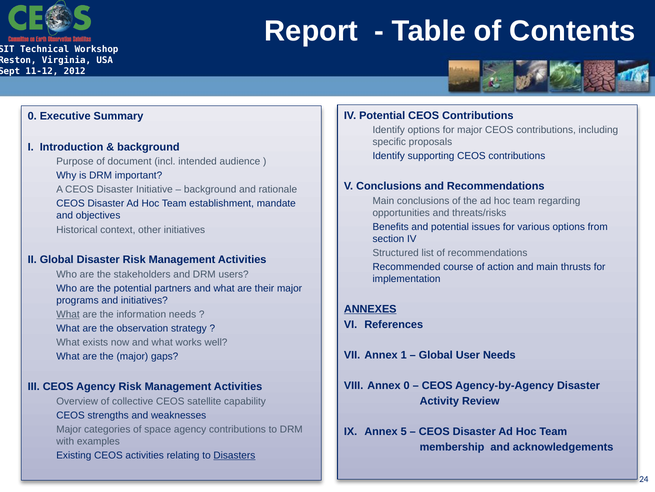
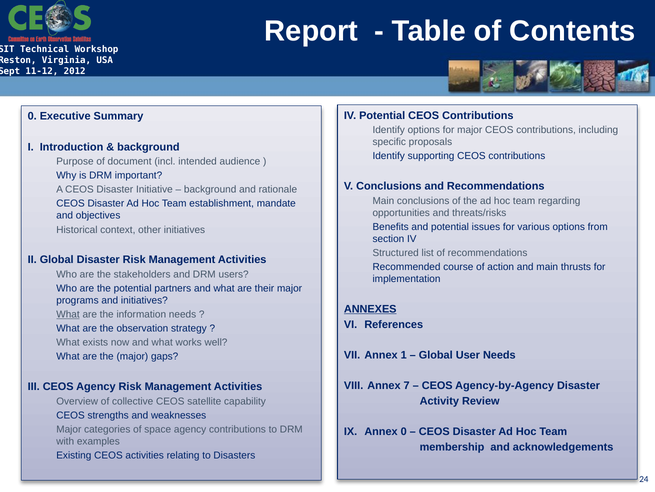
Annex 0: 0 -> 7 (407, 385)
Annex 5: 5 -> 0 (404, 431)
Disasters underline: present -> none (234, 455)
